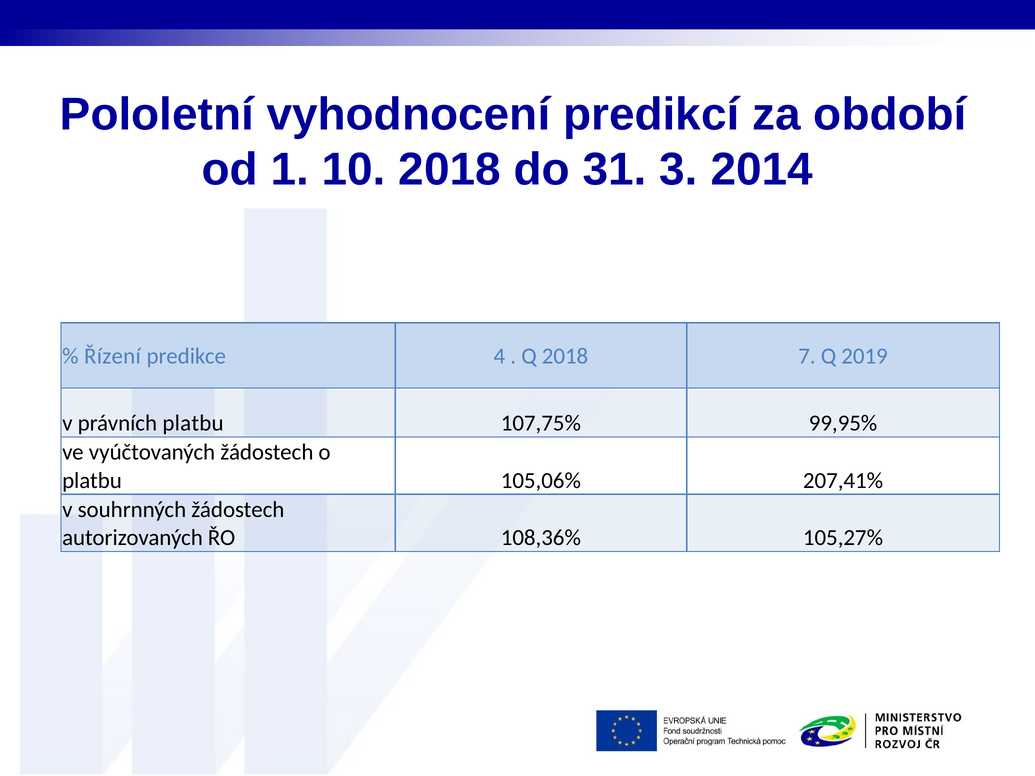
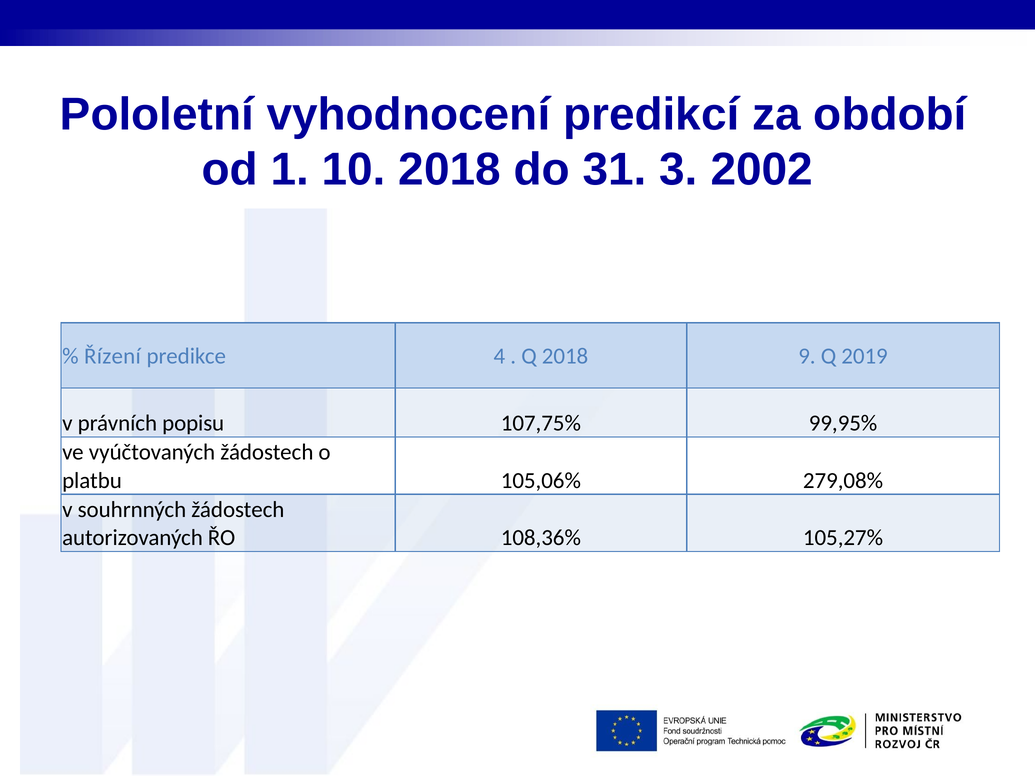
2014: 2014 -> 2002 (762, 170)
7: 7 -> 9 (807, 356)
právních platbu: platbu -> popisu (193, 423)
207,41%: 207,41% -> 279,08% (843, 481)
